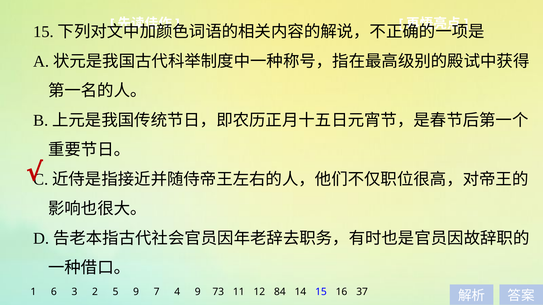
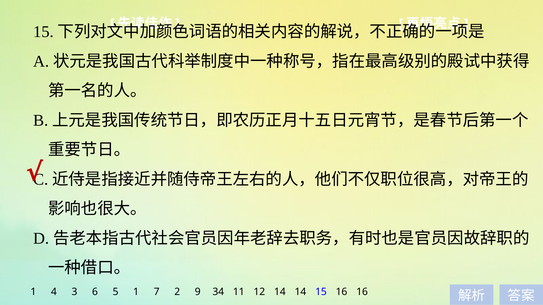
6: 6 -> 4 (54, 292)
2: 2 -> 6 (95, 292)
5 9: 9 -> 1 (136, 292)
4: 4 -> 2 (177, 292)
73: 73 -> 34 (218, 292)
12 84: 84 -> 14 (280, 292)
16 37: 37 -> 16 (362, 292)
